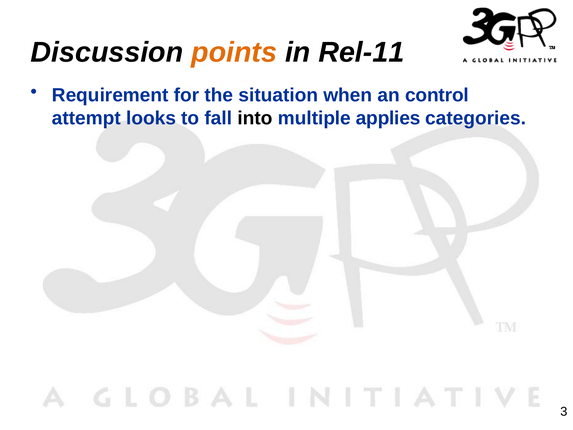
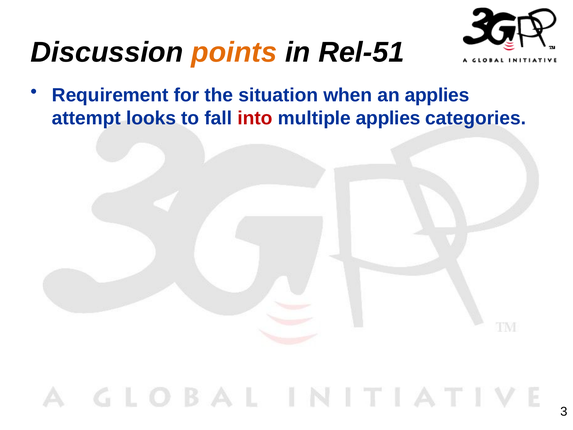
Rel-11: Rel-11 -> Rel-51 (361, 52)
an control: control -> applies (437, 95)
into colour: black -> red (255, 118)
